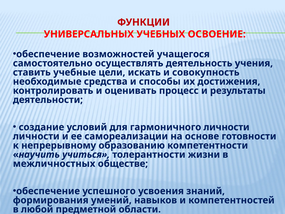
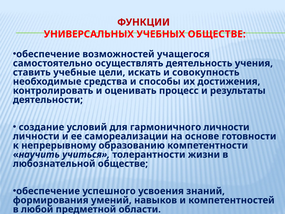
УЧЕБНЫХ ОСВОЕНИЕ: ОСВОЕНИЕ -> ОБЩЕСТВЕ (217, 34)
межличностных: межличностных -> любознательной (54, 164)
